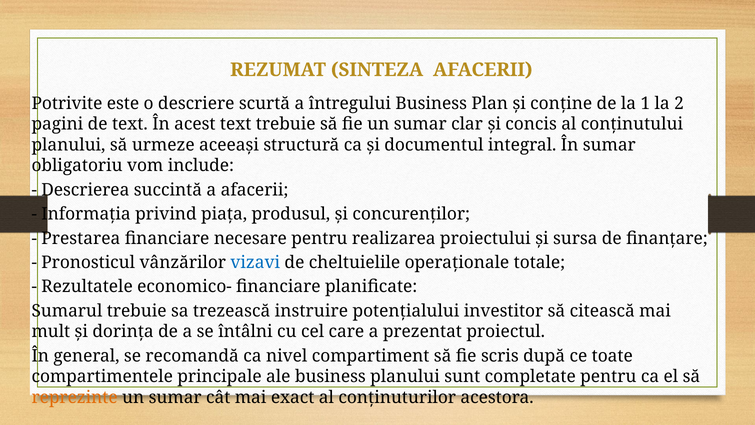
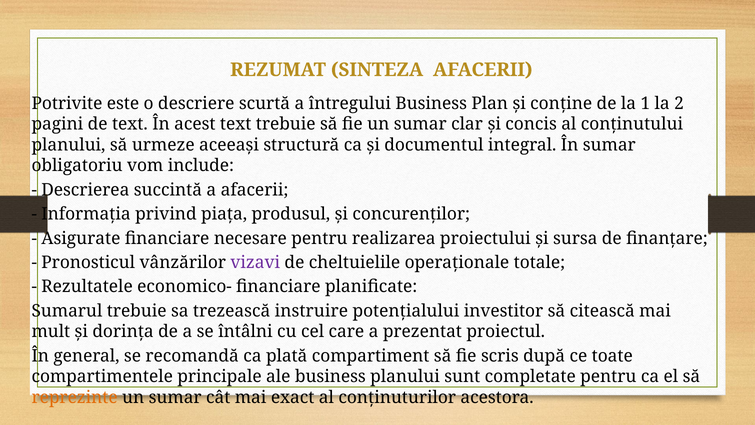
Prestarea: Prestarea -> Asigurate (81, 238)
vizavi colour: blue -> purple (255, 262)
nivel: nivel -> plată (287, 356)
